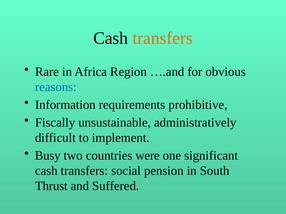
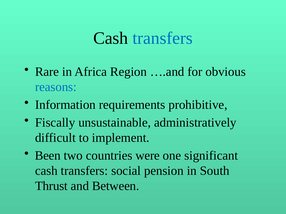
transfers colour: orange -> blue (163, 38)
Busy: Busy -> Been (48, 156)
Suffered: Suffered -> Between (116, 186)
